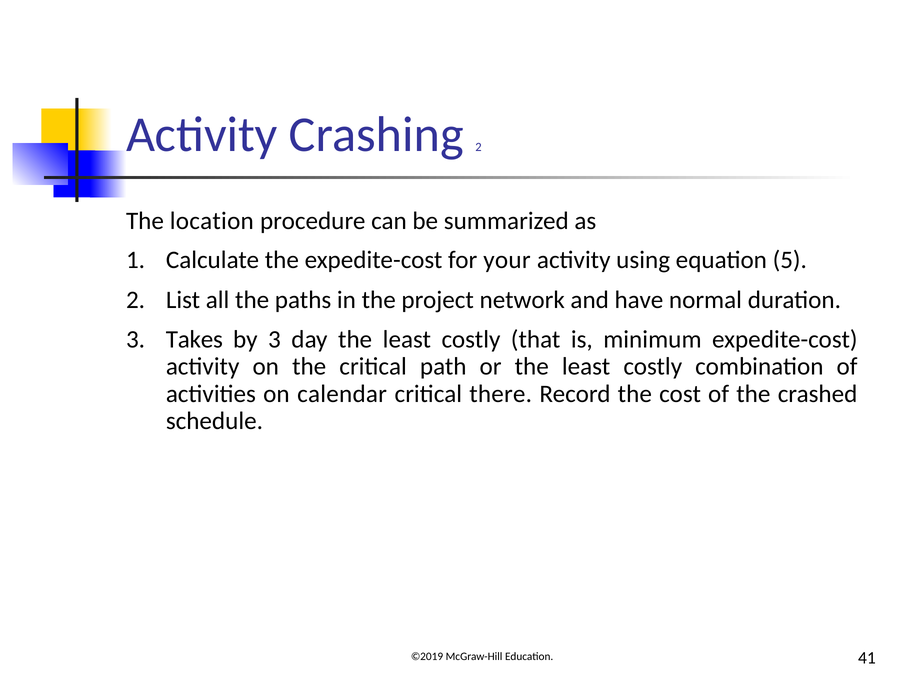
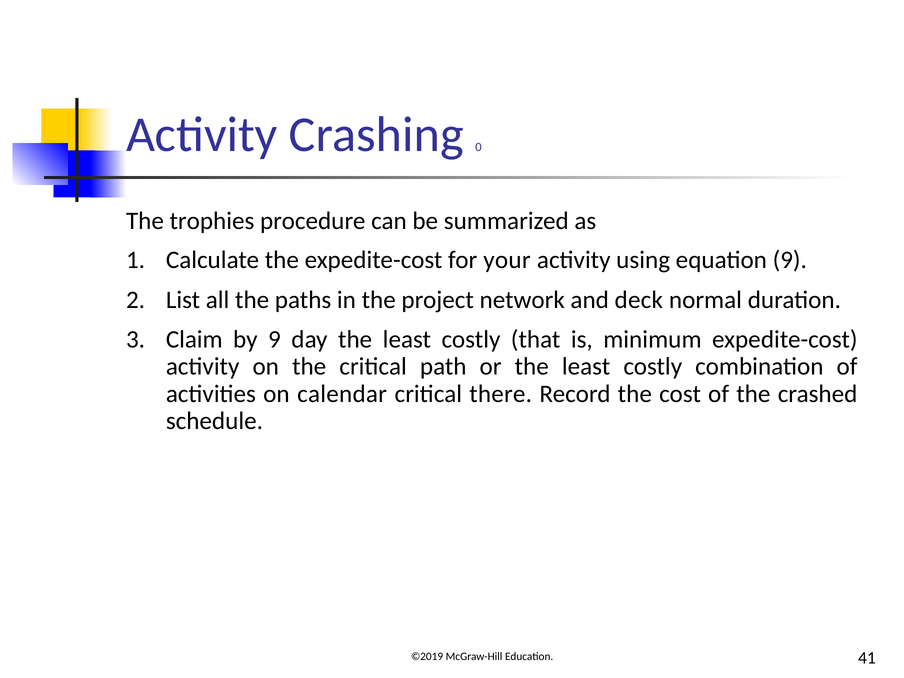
Crashing 2: 2 -> 0 (478, 147)
location: location -> trophies (212, 221)
equation 5: 5 -> 9 (790, 260)
have: have -> deck (639, 300)
Takes: Takes -> Claim (194, 340)
by 3: 3 -> 9 (274, 340)
